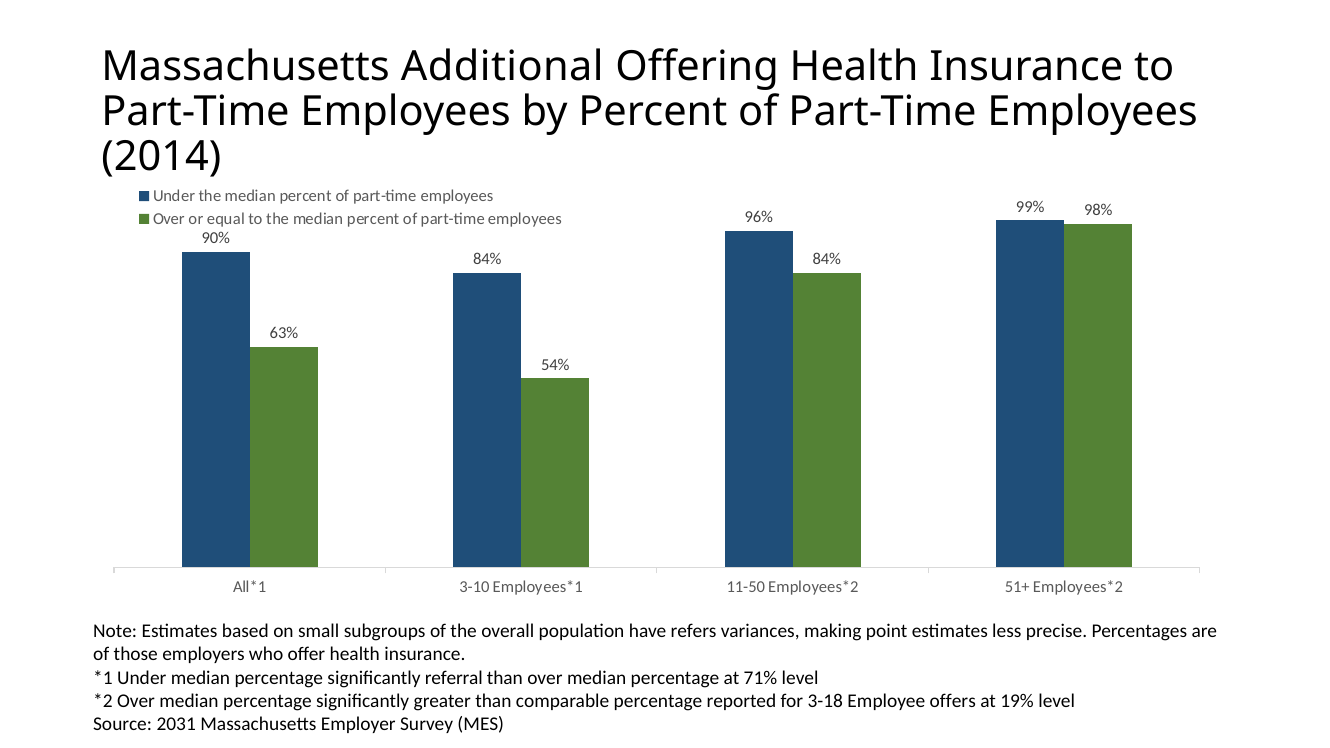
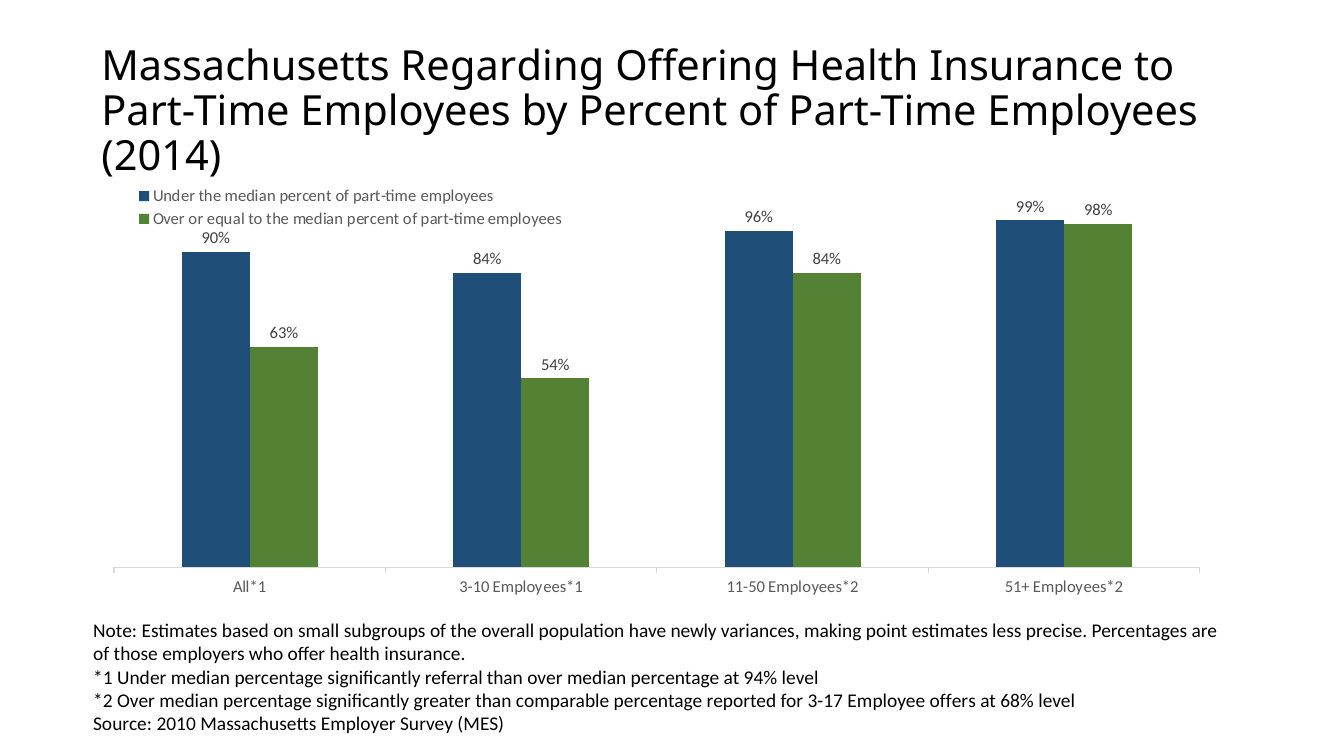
Additional: Additional -> Regarding (502, 67)
refers: refers -> newly (694, 631)
71%: 71% -> 94% (760, 678)
3-18: 3-18 -> 3-17 (825, 701)
19%: 19% -> 68% (1017, 701)
2031: 2031 -> 2010 (176, 724)
